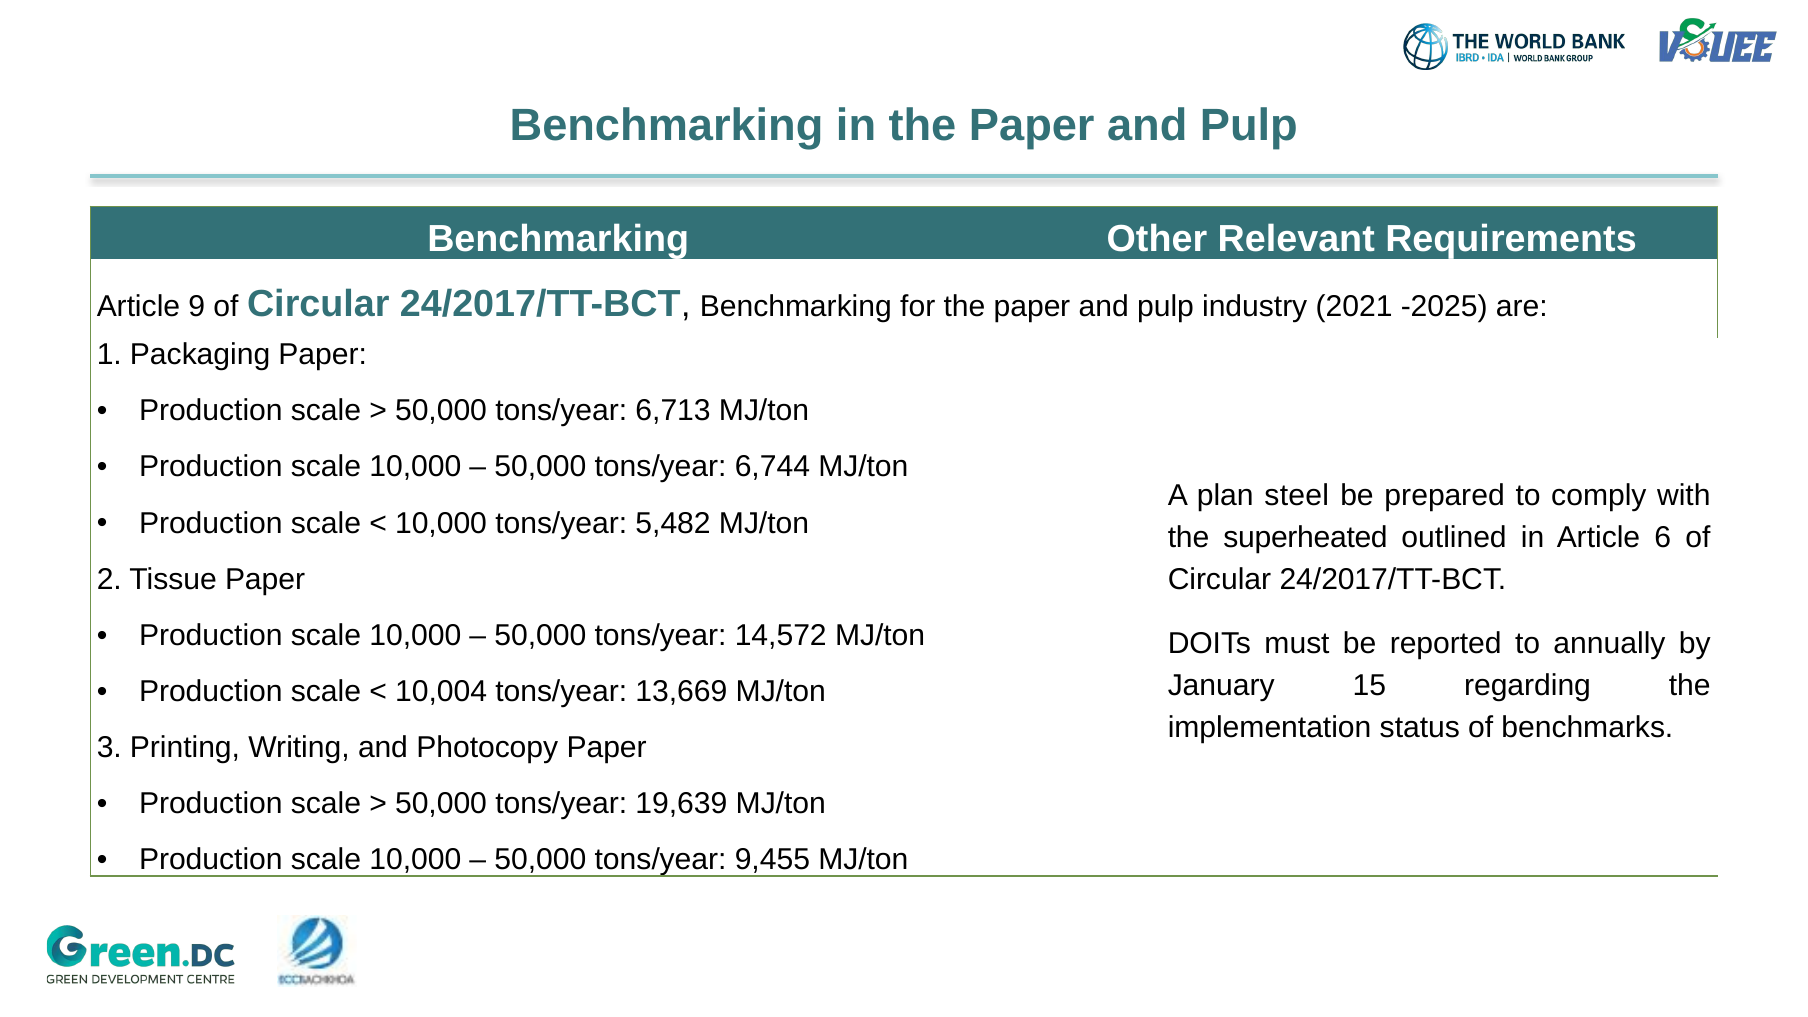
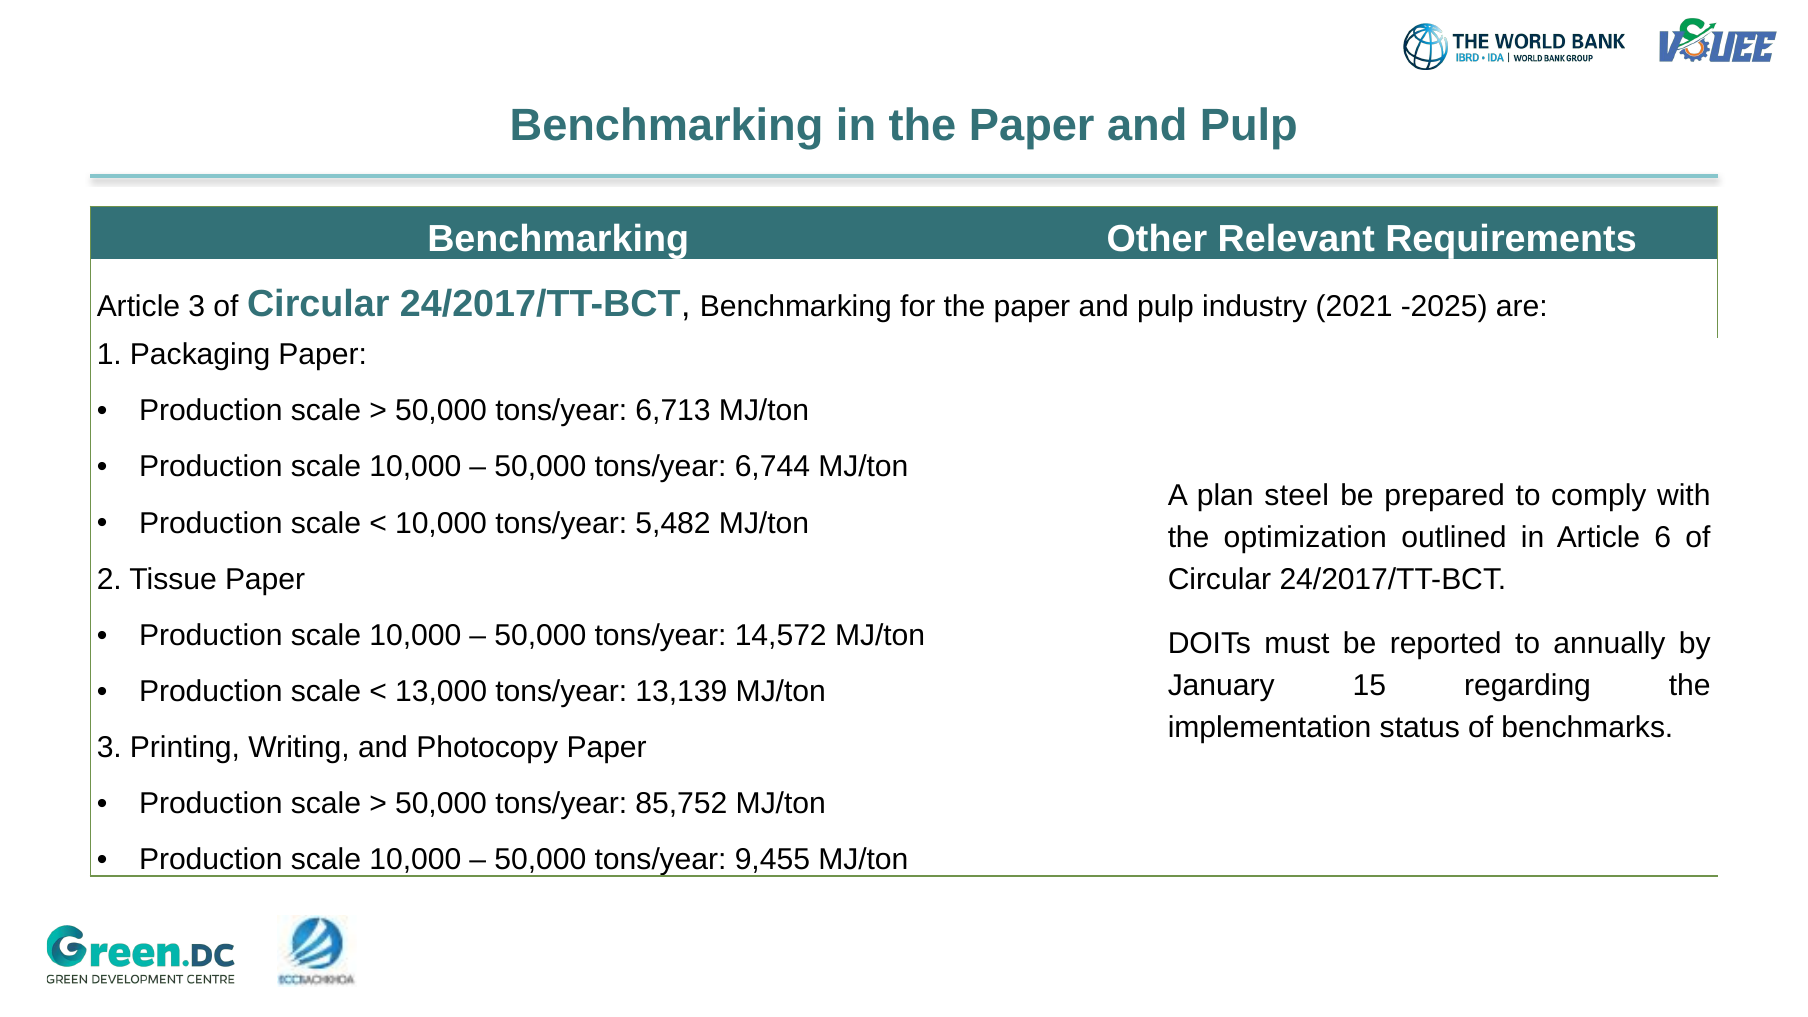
Article 9: 9 -> 3 (197, 307)
superheated: superheated -> optimization (1305, 537)
10,004: 10,004 -> 13,000 (441, 691)
13,669: 13,669 -> 13,139 (681, 691)
19,639: 19,639 -> 85,752 (681, 804)
